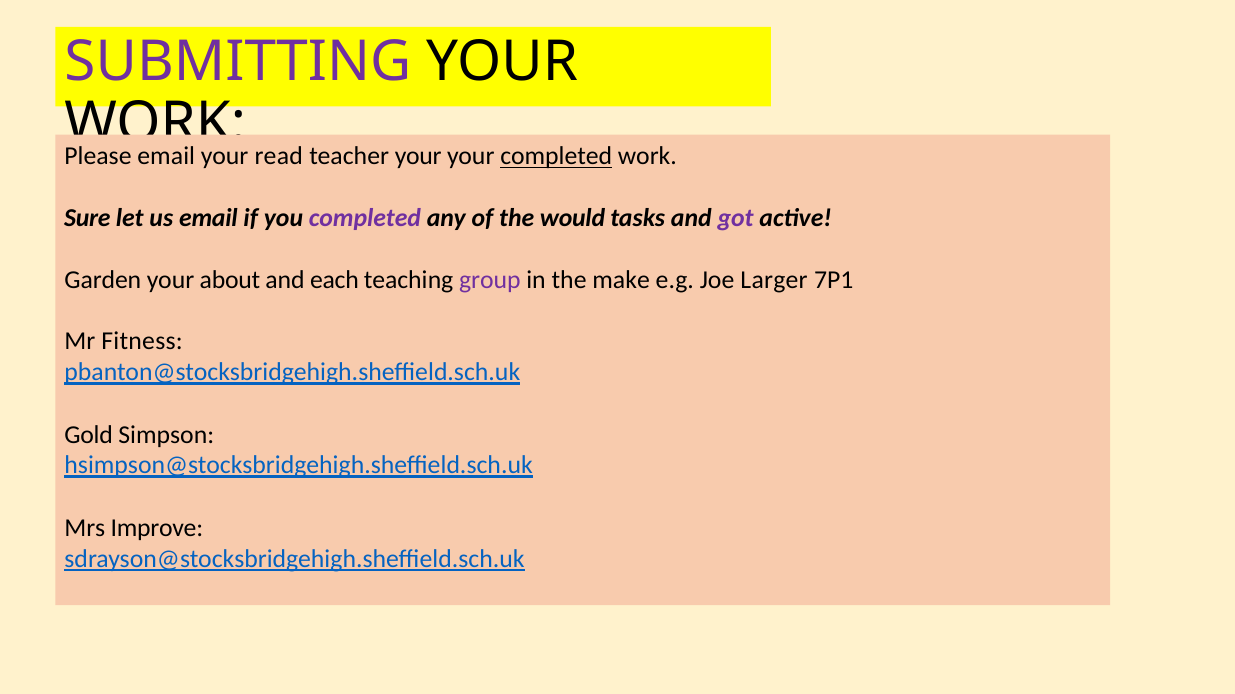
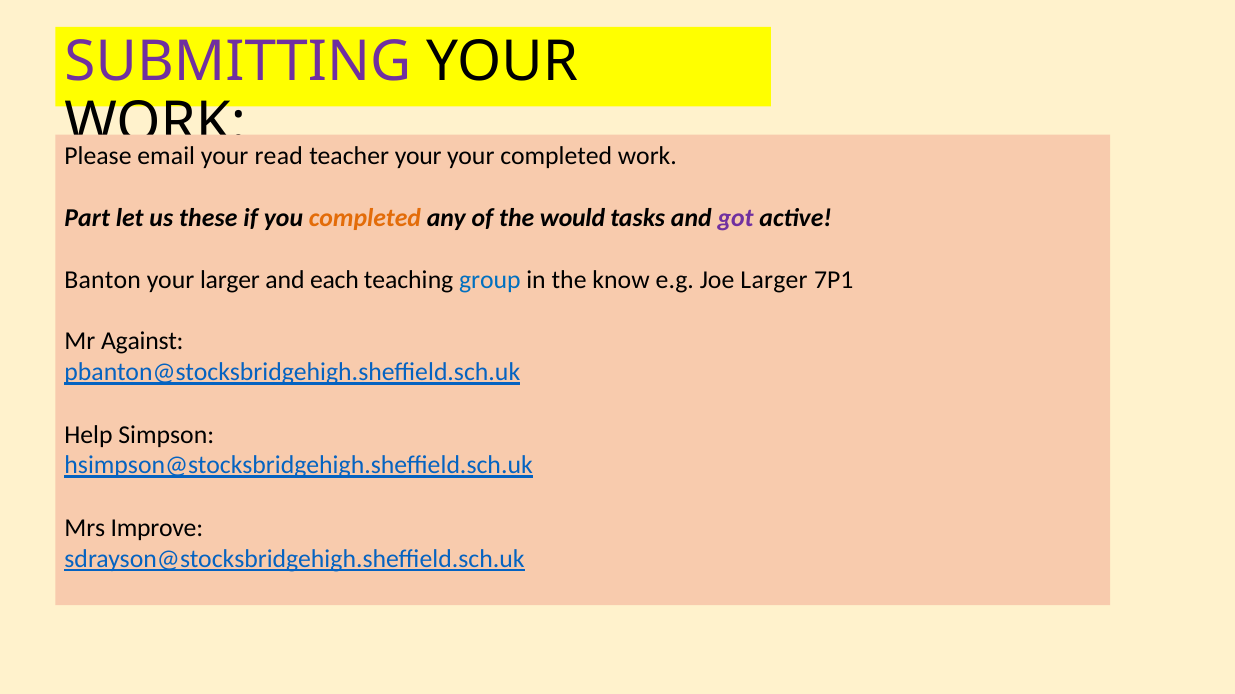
completed underline: present -> none (556, 156)
Sure: Sure -> Part (87, 218)
us email: email -> these (208, 218)
completed colour: purple -> orange (365, 218)
Garden: Garden -> Banton (103, 280)
your about: about -> larger (230, 280)
group colour: purple -> blue (490, 280)
make: make -> know (621, 280)
Fitness: Fitness -> Against (142, 342)
Gold: Gold -> Help (88, 435)
